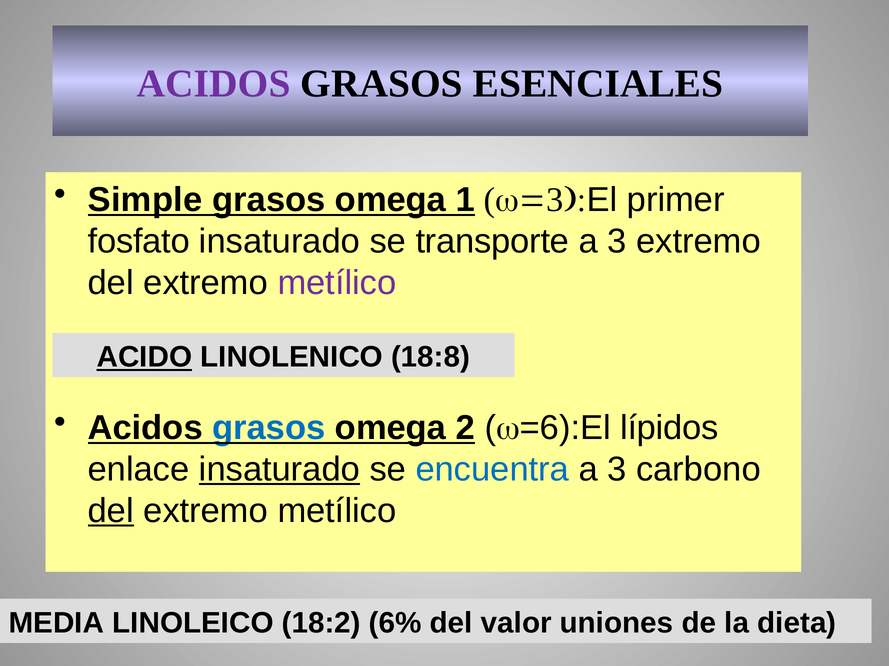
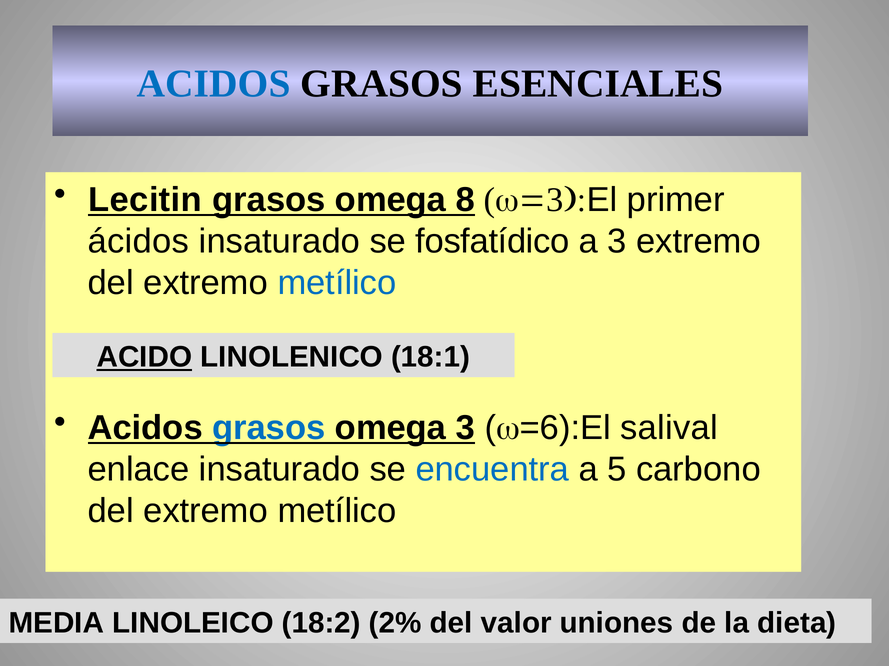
ACIDOS colour: purple -> blue (214, 84)
Simple: Simple -> Lecitin (145, 200)
1: 1 -> 8 (465, 200)
fosfato: fosfato -> ácidos (138, 242)
transporte: transporte -> fosfatídico (492, 242)
metílico colour: purple -> blue (337, 283)
18:8: 18:8 -> 18:1 (431, 358)
omega 2: 2 -> 3 (465, 428)
lípidos: lípidos -> salival (669, 428)
insaturado underline: present -> none (280, 470)
3: 3 -> 5 (617, 470)
del underline: present -> none (111, 511)
6%: 6% -> 2% (395, 624)
